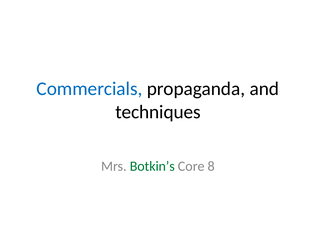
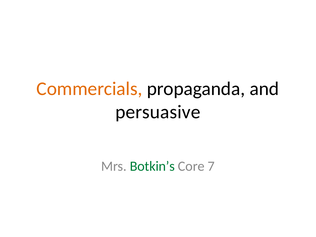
Commercials colour: blue -> orange (89, 89)
techniques: techniques -> persuasive (158, 112)
8: 8 -> 7 (211, 166)
